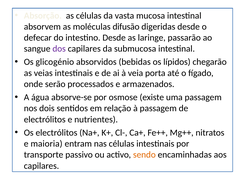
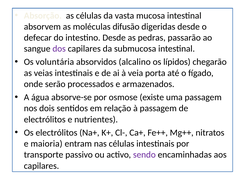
laringe: laringe -> pedras (152, 38)
glicogénio: glicogénio -> voluntária (55, 62)
bebidas: bebidas -> alcalino (135, 62)
sendo colour: orange -> purple (144, 155)
